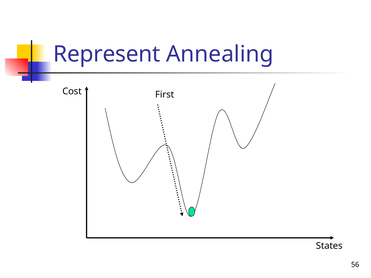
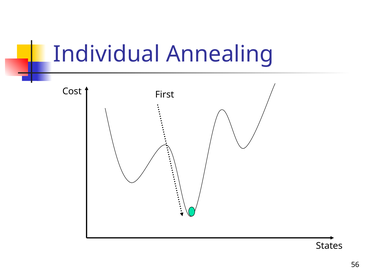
Represent: Represent -> Individual (107, 54)
